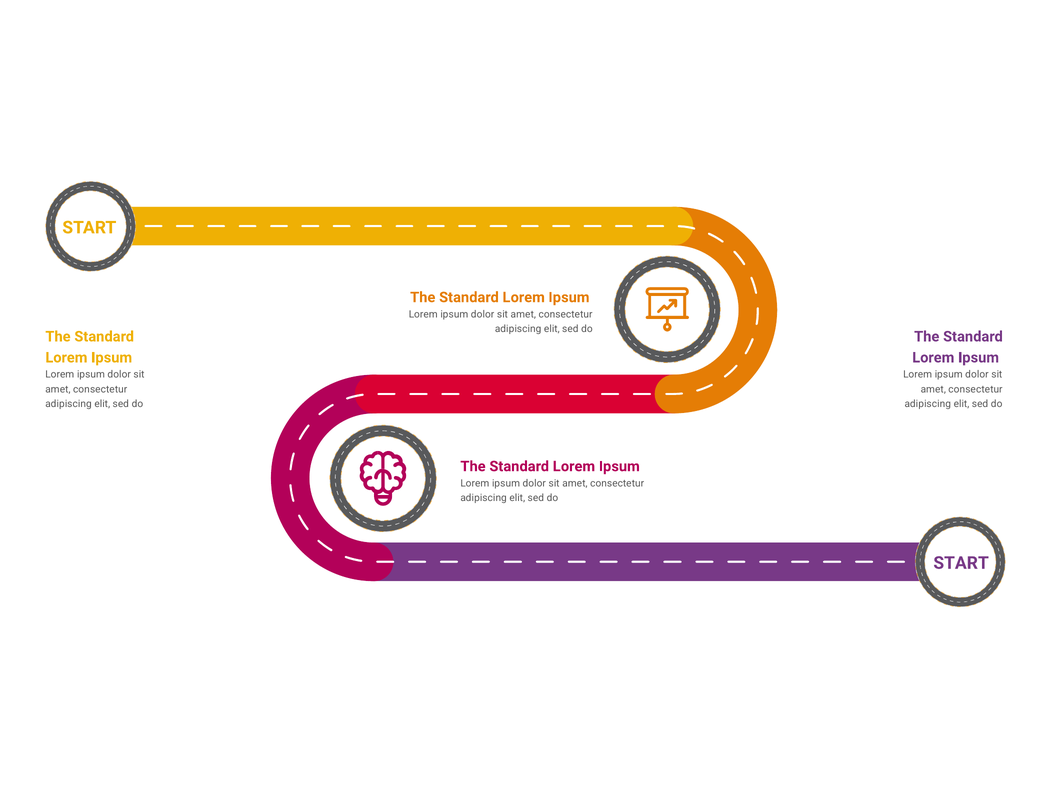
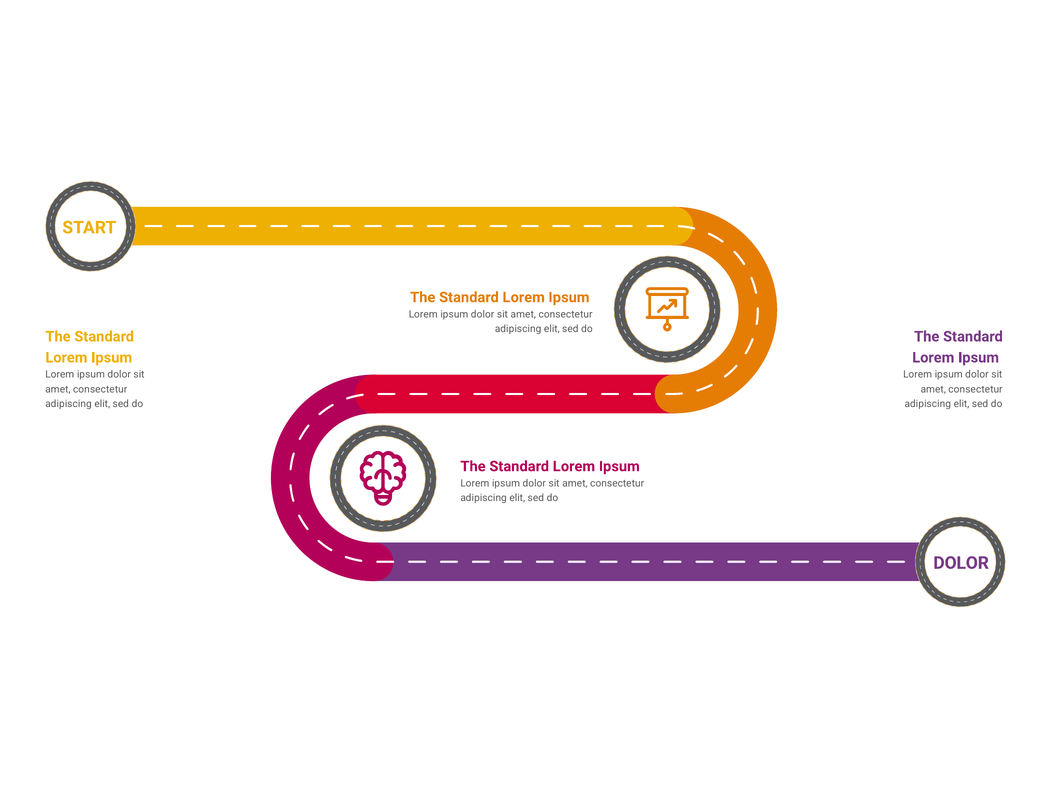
START: START -> DOLOR (961, 563)
